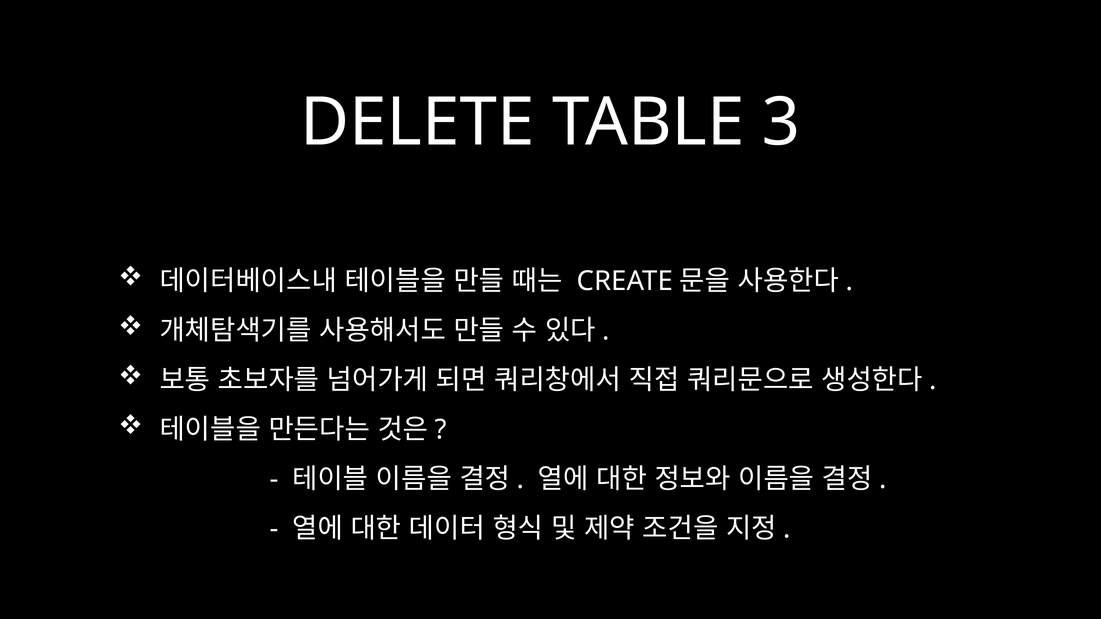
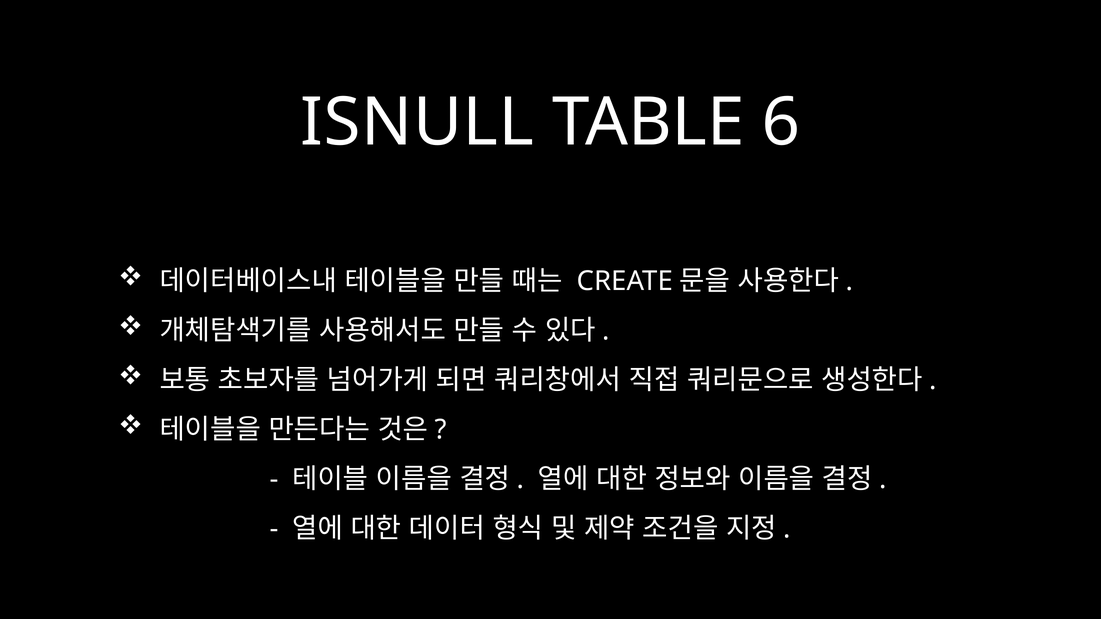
DELETE: DELETE -> ISNULL (417, 123)
3: 3 -> 6 (781, 123)
